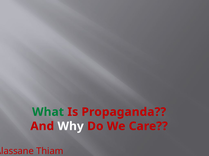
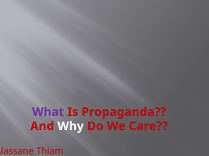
What colour: green -> purple (48, 112)
